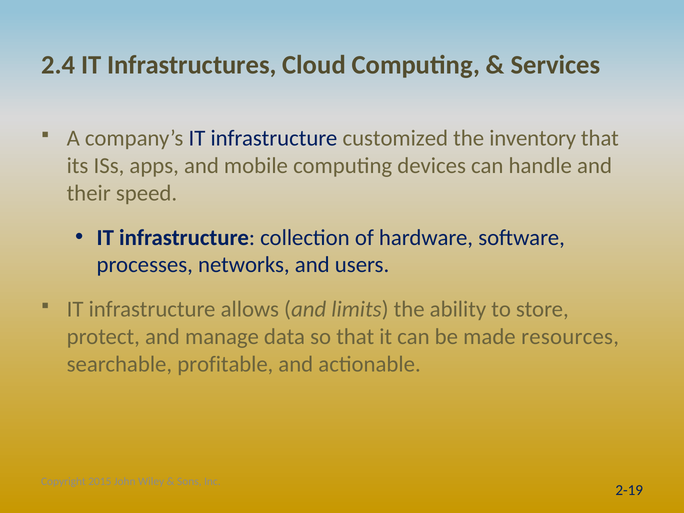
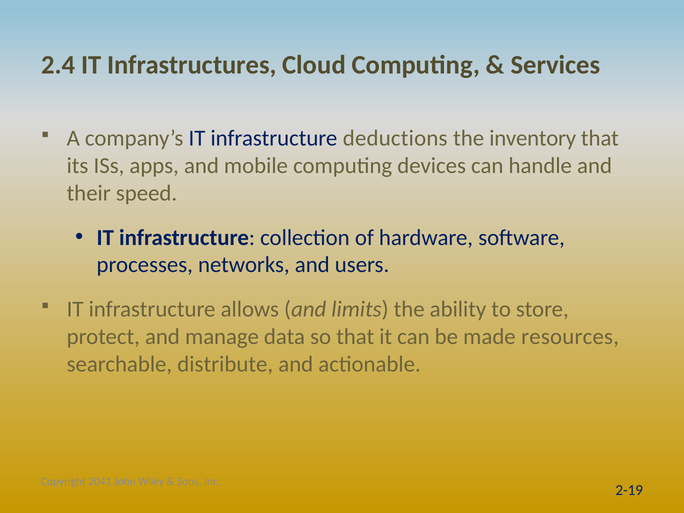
customized: customized -> deductions (395, 138)
profitable: profitable -> distribute (225, 364)
2015: 2015 -> 2041 (100, 482)
